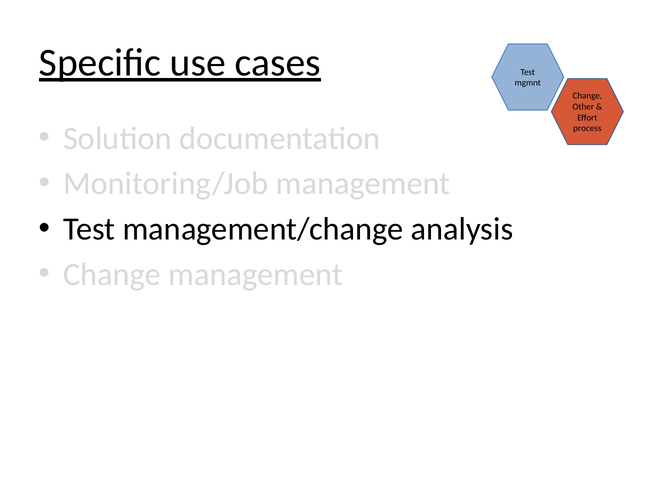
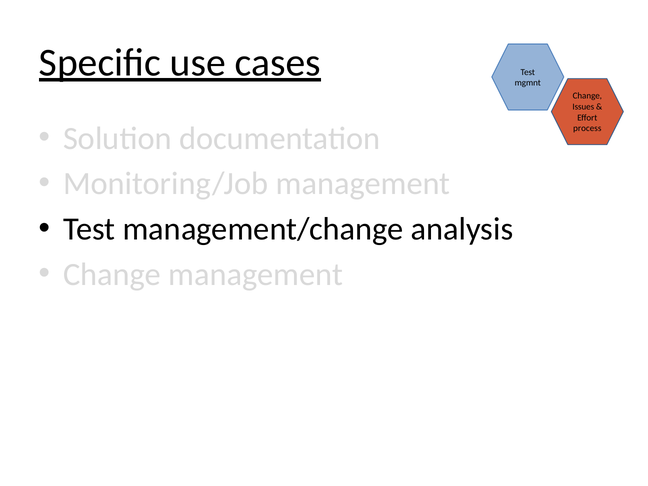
Other: Other -> Issues (583, 107)
